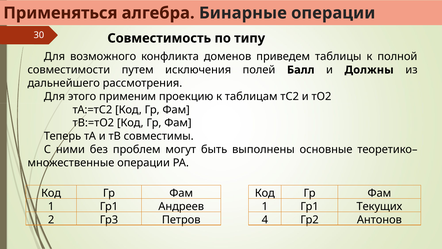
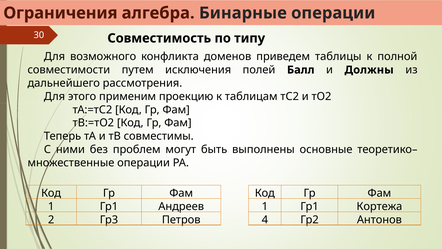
Применяться: Применяться -> Ограничения (60, 13)
Текущих: Текущих -> Кортежа (379, 206)
